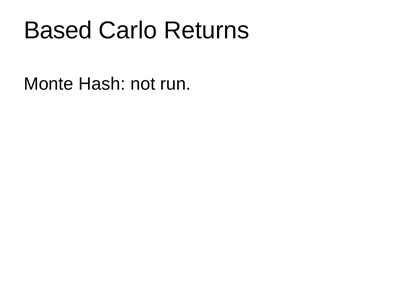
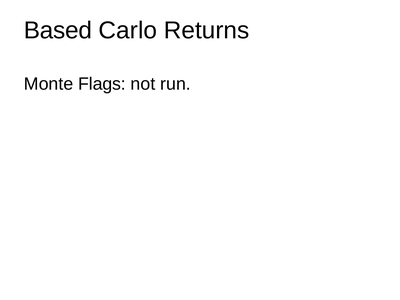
Hash: Hash -> Flags (102, 84)
